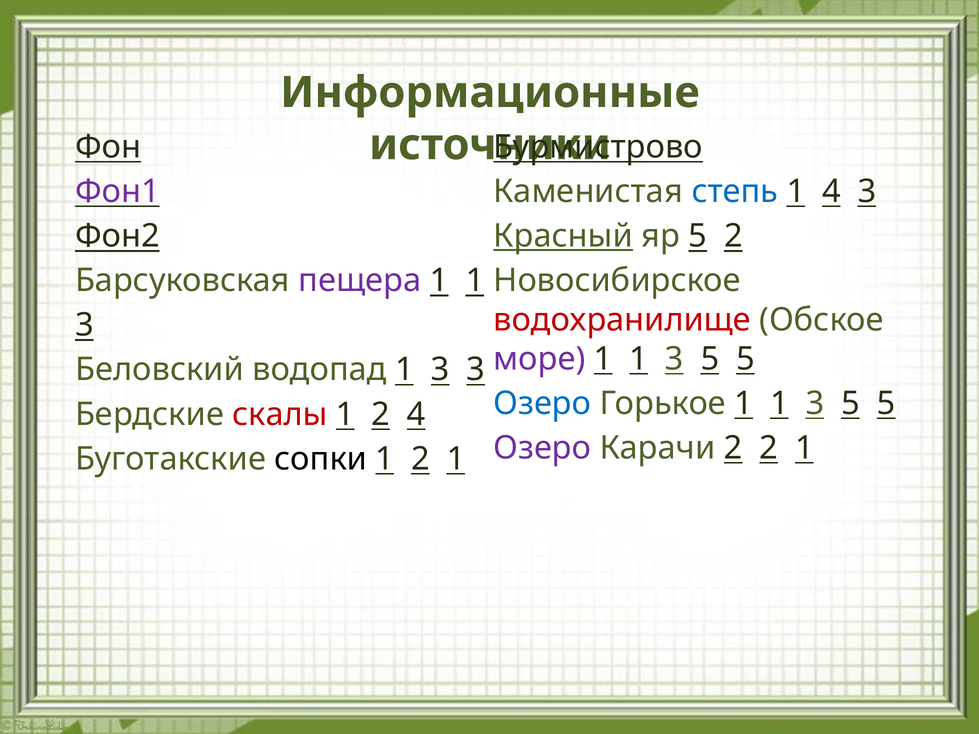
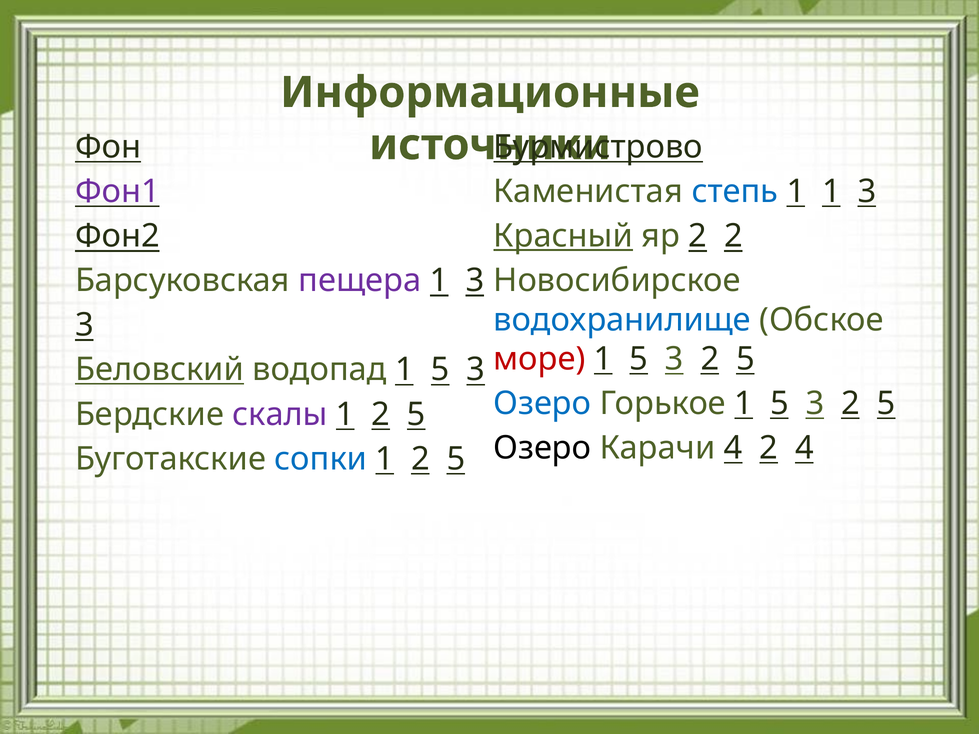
1 4: 4 -> 1 (831, 192)
яр 5: 5 -> 2 (698, 236)
1: 1 -> 3 (475, 281)
водохранилище colour: red -> blue (622, 320)
море colour: purple -> red (539, 359)
1: 1 -> 5 (639, 359)
5: 5 -> 2 (710, 359)
Беловский underline: none -> present (160, 370)
водопад 1 3: 3 -> 5 (440, 370)
Горькое 1 1: 1 -> 5 (779, 404)
5: 5 -> 2 (851, 404)
скалы colour: red -> purple (280, 414)
4: 4 -> 5 (416, 414)
Озеро colour: purple -> black (542, 448)
Карачи 2: 2 -> 4 (733, 448)
1: 1 -> 4 (804, 448)
сопки colour: black -> blue (321, 459)
1: 1 -> 5 (456, 459)
